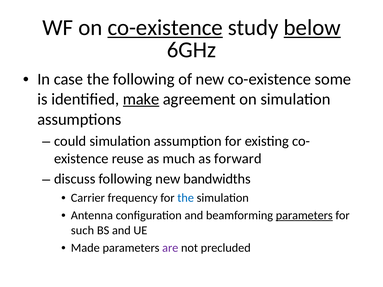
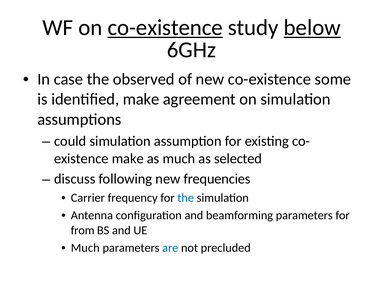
the following: following -> observed (144, 79)
make underline: present -> none (141, 99)
reuse: reuse -> make (128, 159)
forward: forward -> selected (238, 159)
bandwidths: bandwidths -> frequencies (217, 179)
parameters underline: present -> none (304, 215)
such: such -> from (83, 230)
Made: Made -> Much (85, 248)
are colour: purple -> blue (170, 248)
